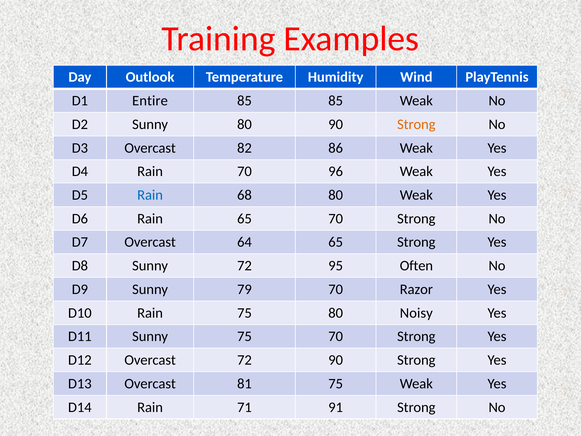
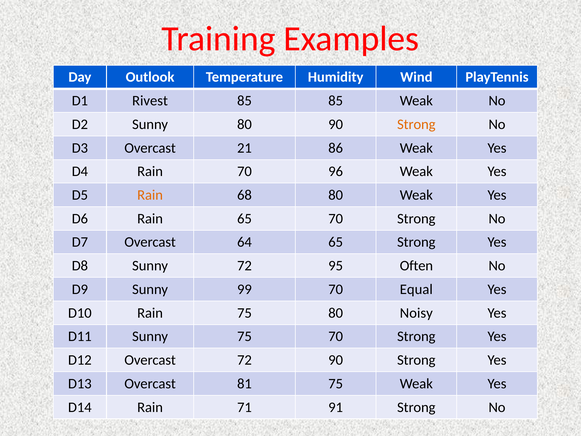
Entire: Entire -> Rivest (150, 101)
82: 82 -> 21 (244, 148)
Rain colour: blue -> orange (150, 195)
79: 79 -> 99 (244, 289)
Razor: Razor -> Equal (416, 289)
